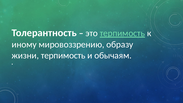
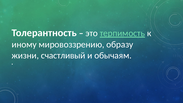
жизни терпимость: терпимость -> счастливый (63, 55)
